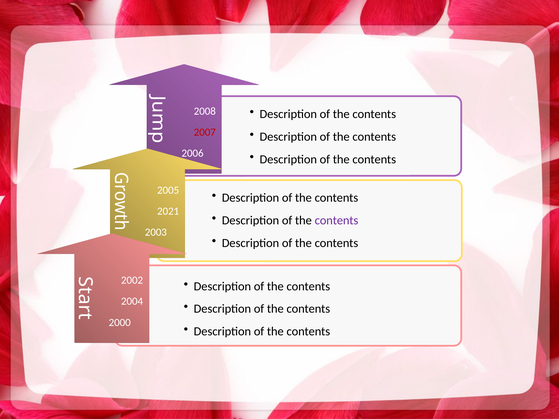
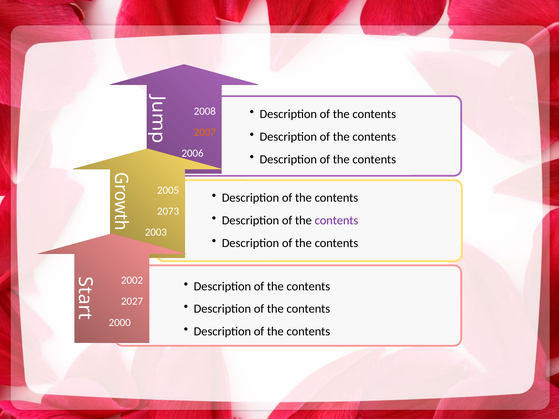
2007 colour: red -> orange (205, 132)
2021: 2021 -> 2073 (168, 211)
2004: 2004 -> 2027 (132, 302)
